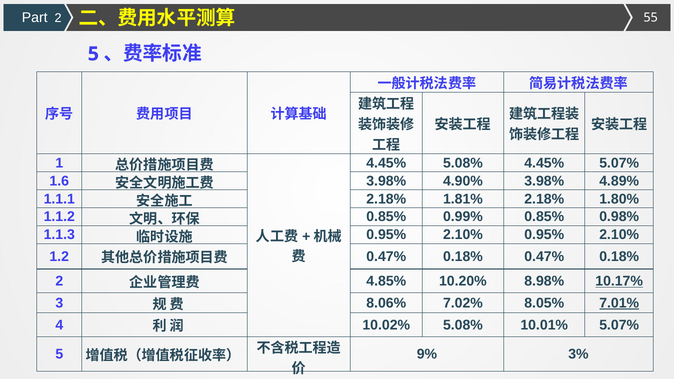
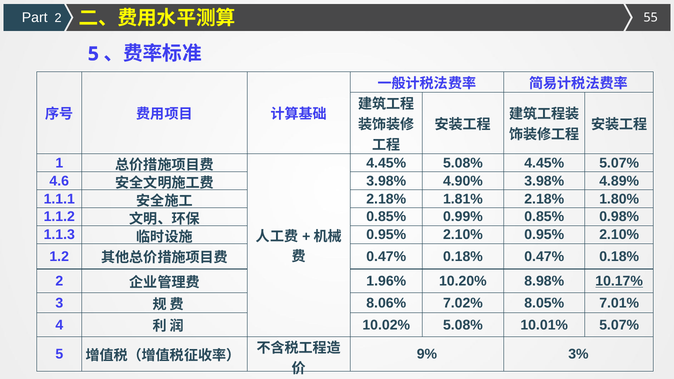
1.6: 1.6 -> 4.6 (59, 181)
4.85%: 4.85% -> 1.96% (386, 281)
7.01% underline: present -> none (619, 303)
